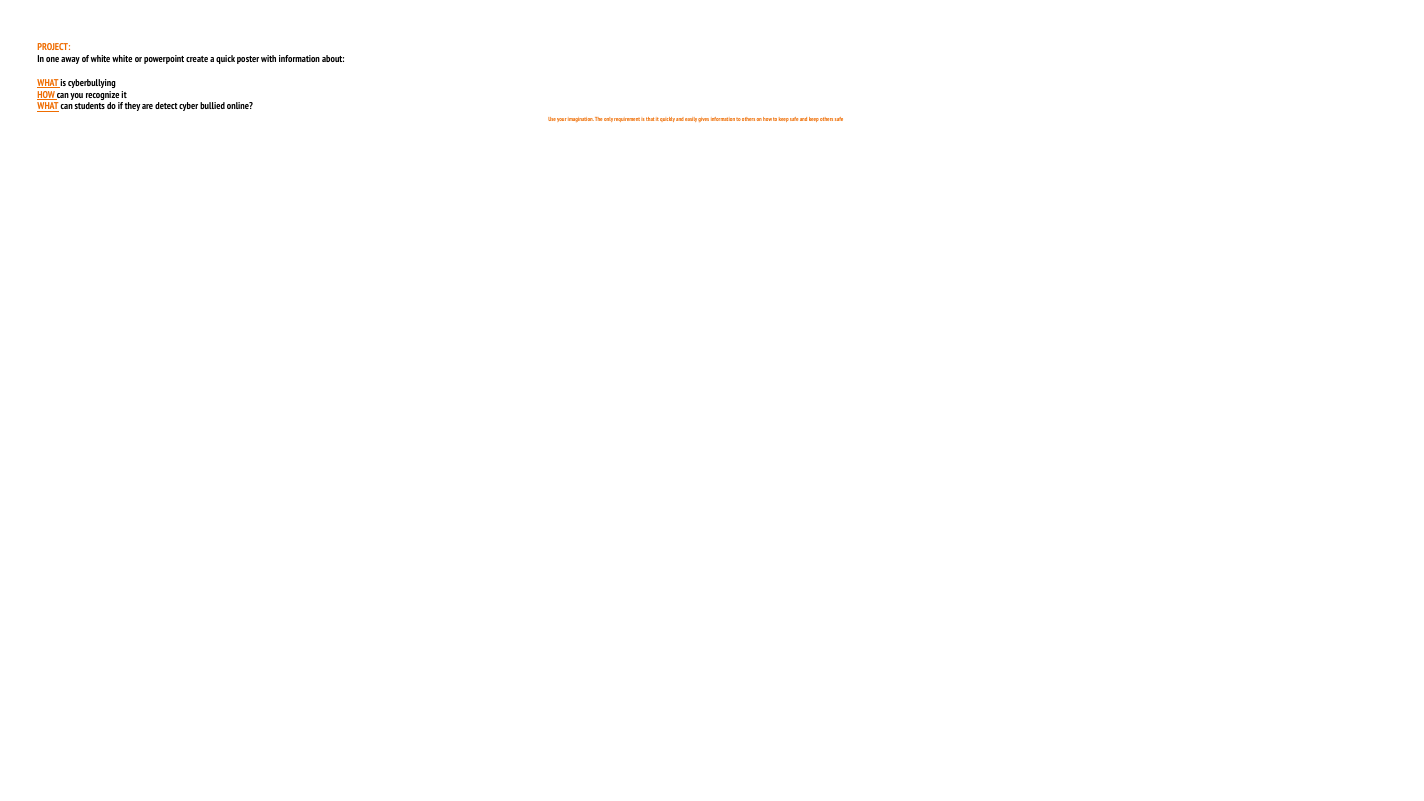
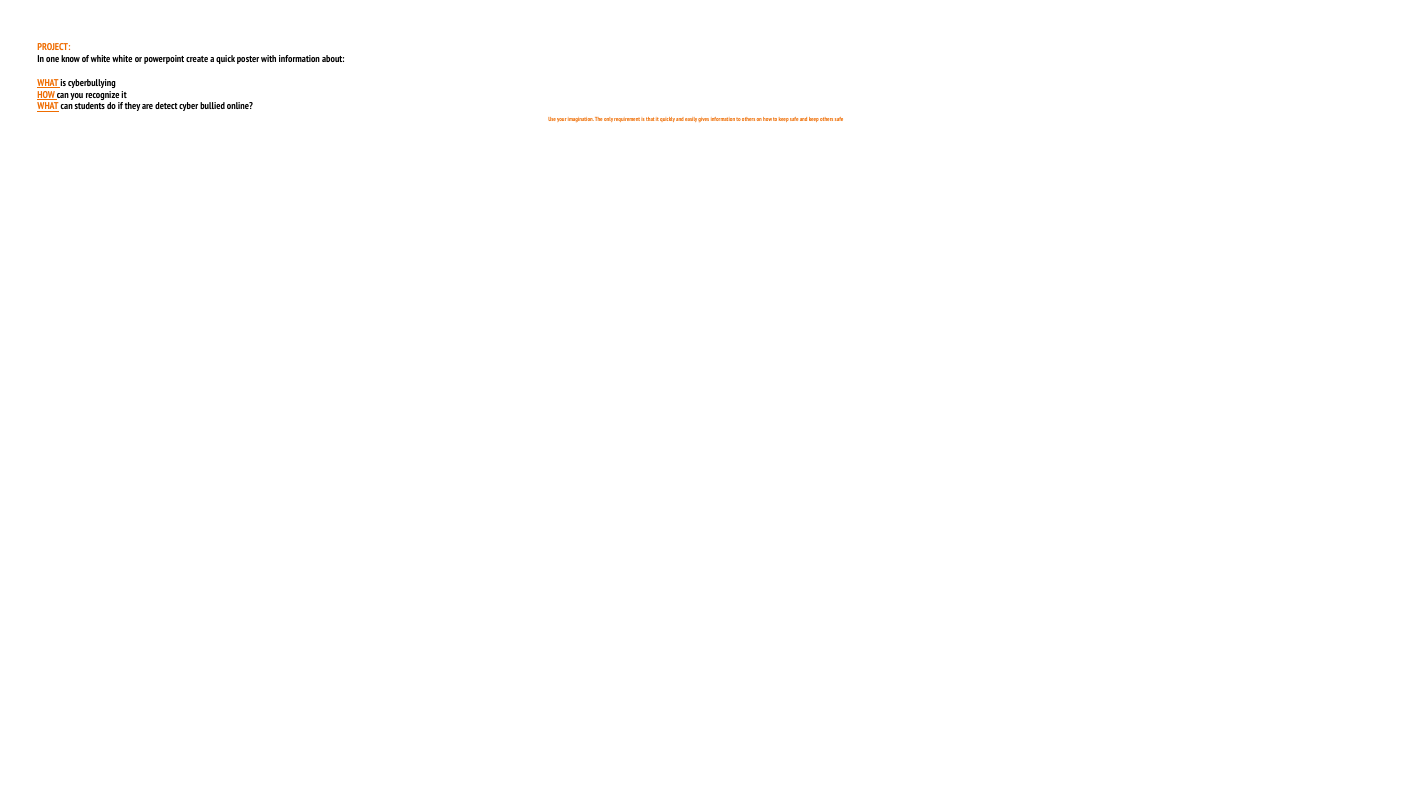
away: away -> know (71, 59)
